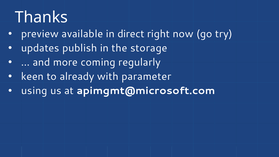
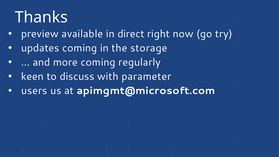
updates publish: publish -> coming (80, 48)
already: already -> discuss (77, 76)
using: using -> users (34, 91)
